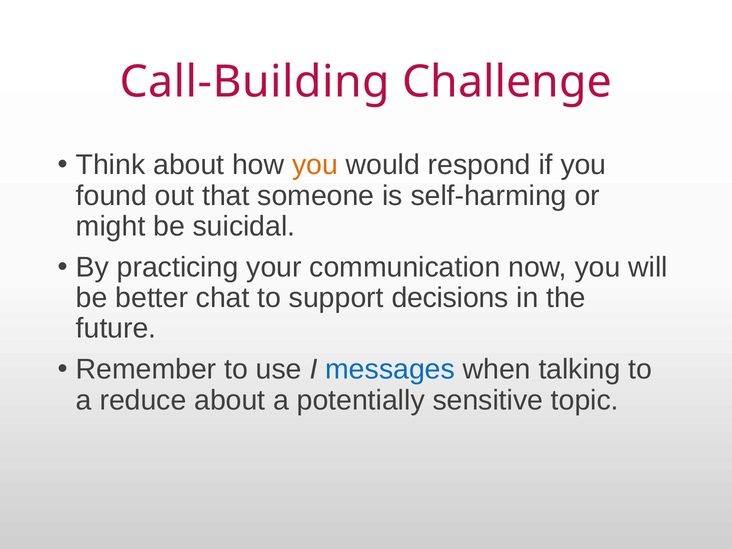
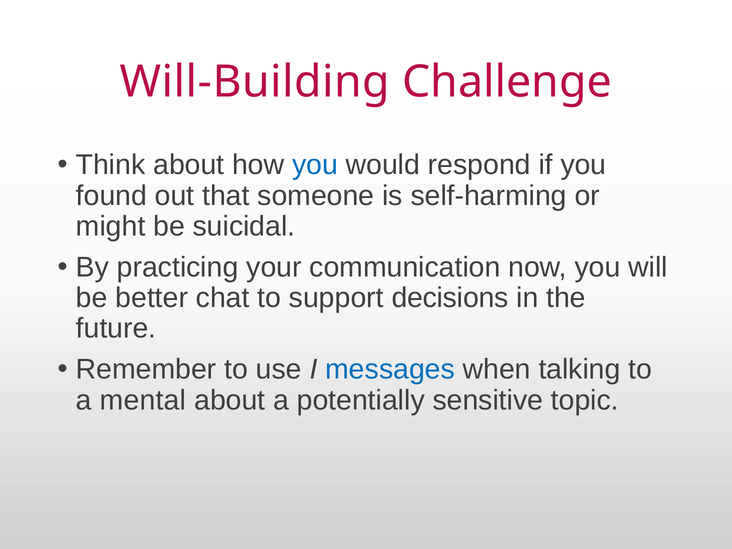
Call-Building: Call-Building -> Will-Building (255, 82)
you colour: orange -> blue (315, 165)
reduce: reduce -> mental (143, 400)
